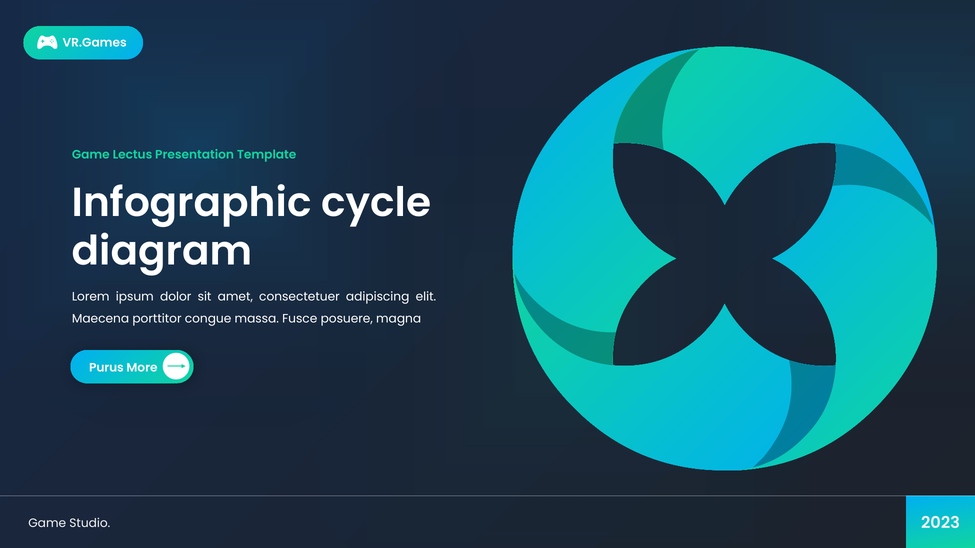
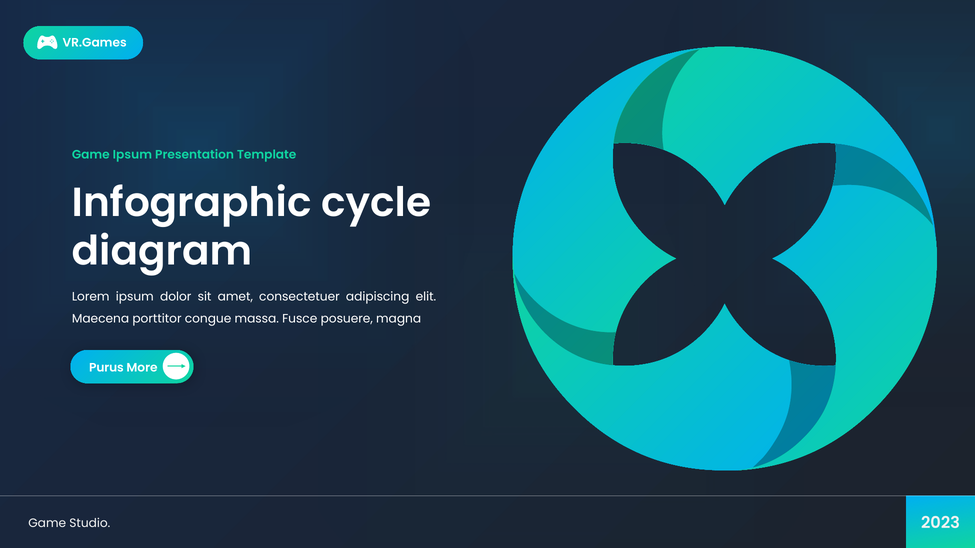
Game Lectus: Lectus -> Ipsum (132, 155)
